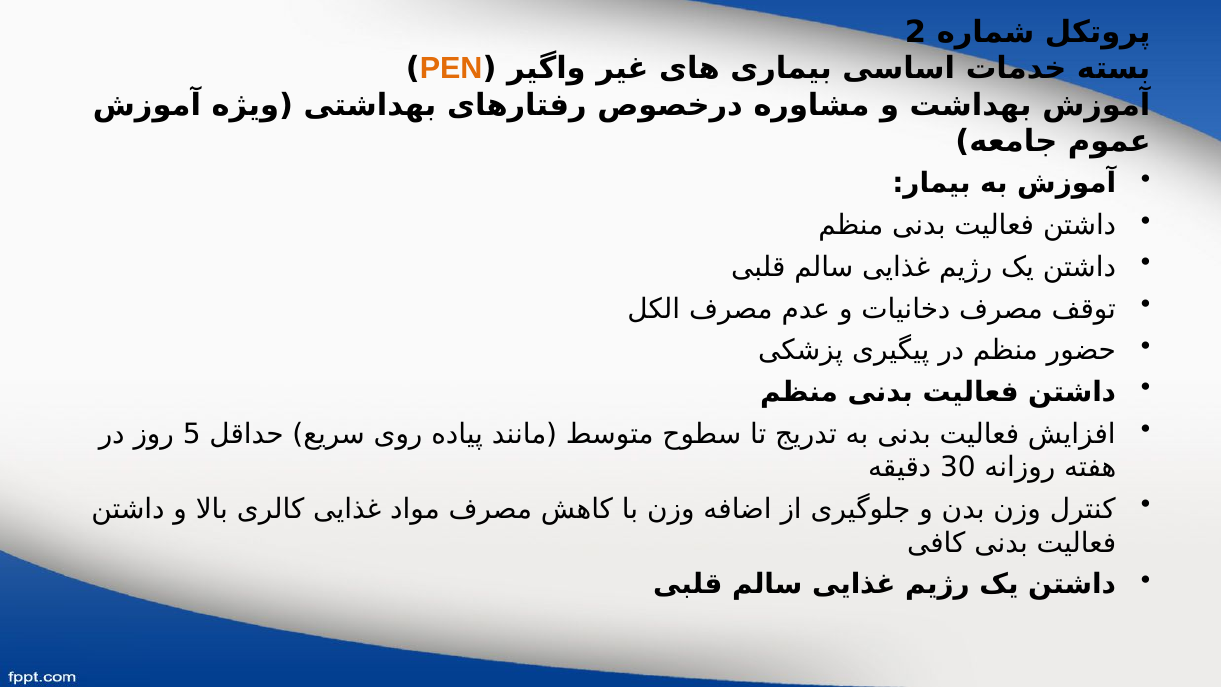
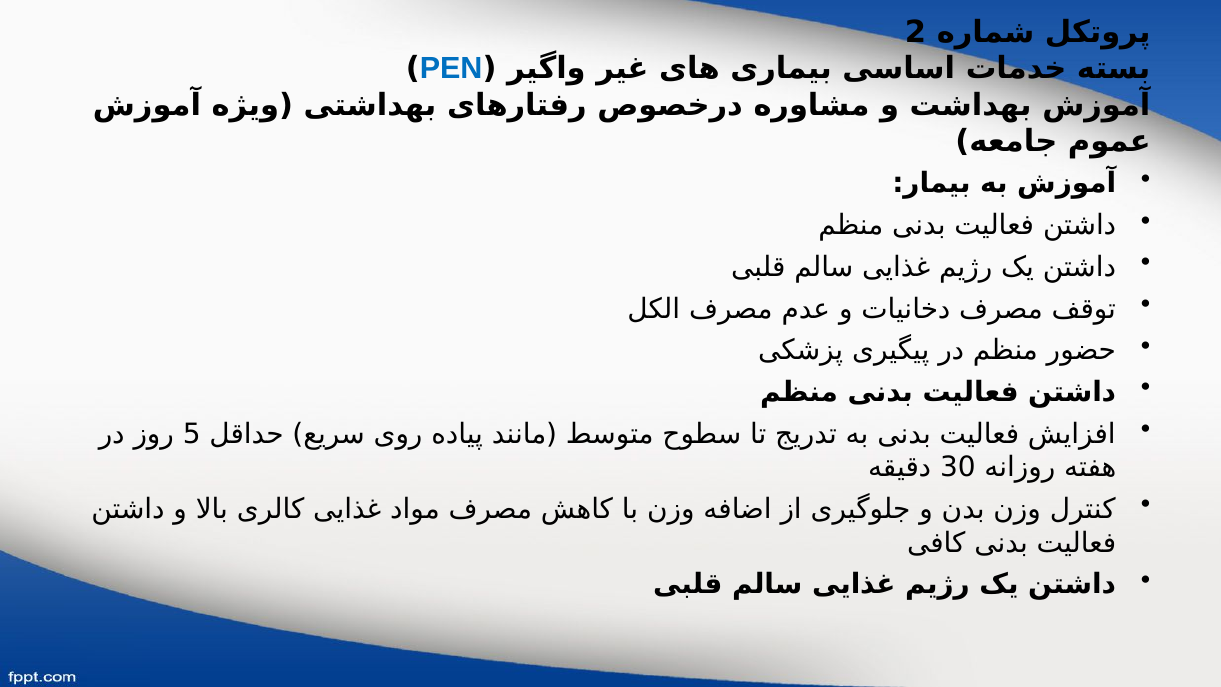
PEN colour: orange -> blue (451, 69)
